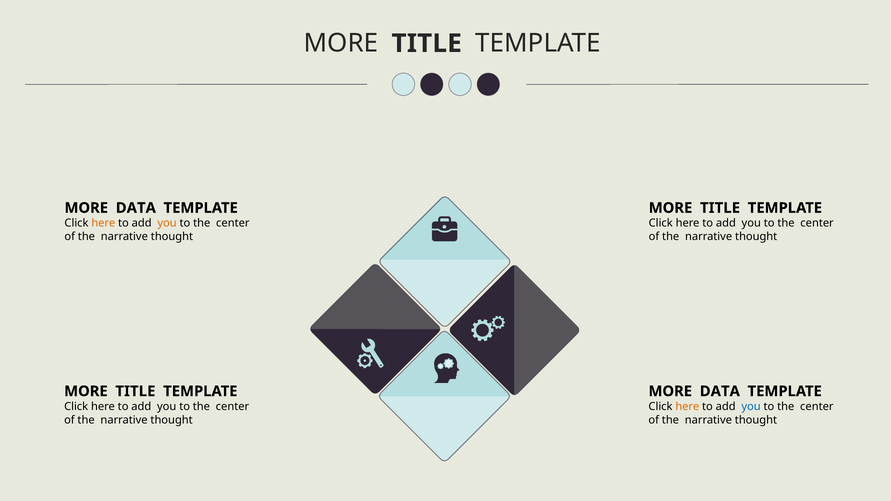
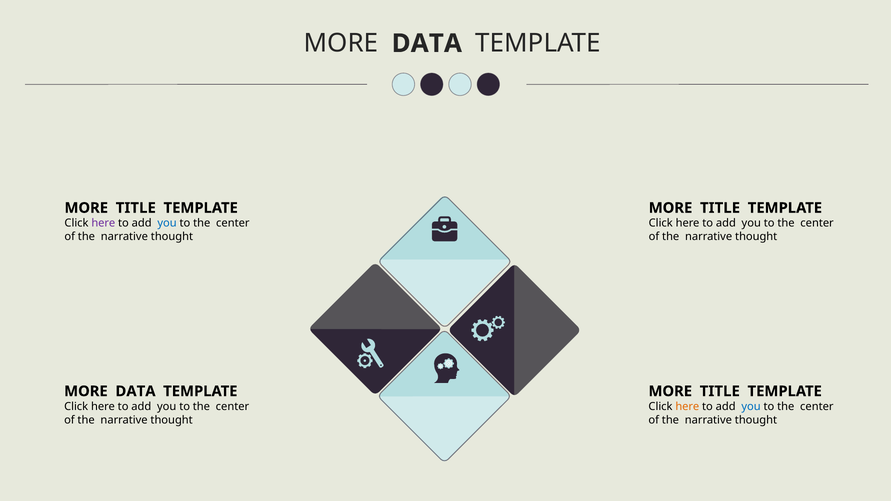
TITLE: TITLE -> DATA (427, 43)
DATA: DATA -> TITLE (136, 208)
here colour: orange -> purple (103, 223)
you colour: orange -> blue (167, 223)
TITLE: TITLE -> DATA (135, 391)
DATA: DATA -> TITLE (720, 391)
